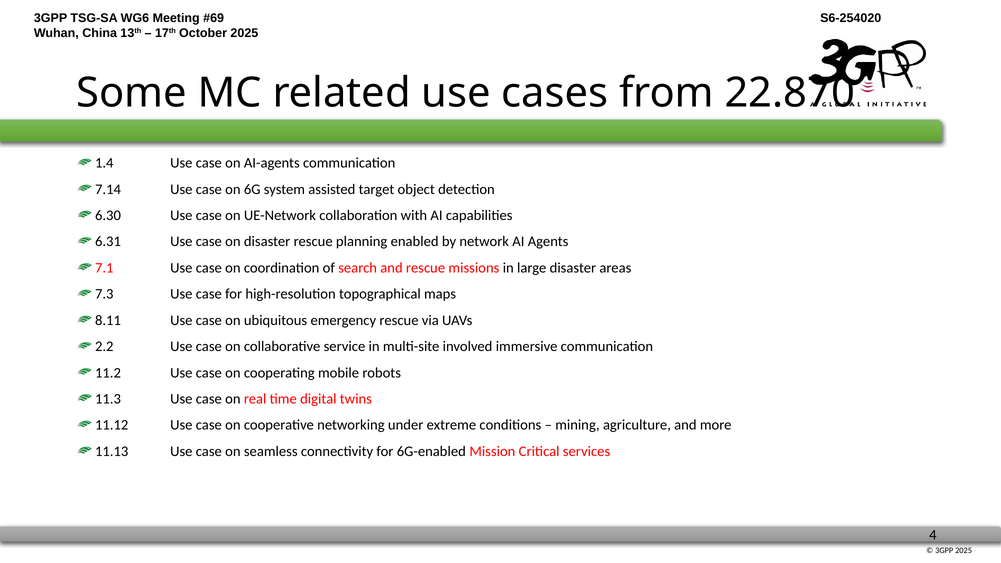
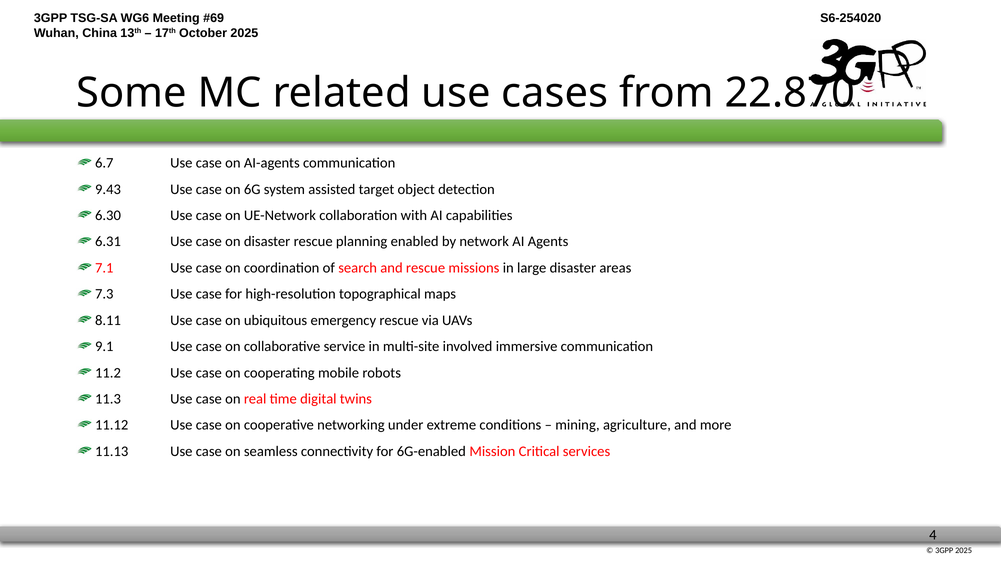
1.4: 1.4 -> 6.7 (104, 163)
7.14: 7.14 -> 9.43 (108, 189)
2.2: 2.2 -> 9.1 (104, 347)
